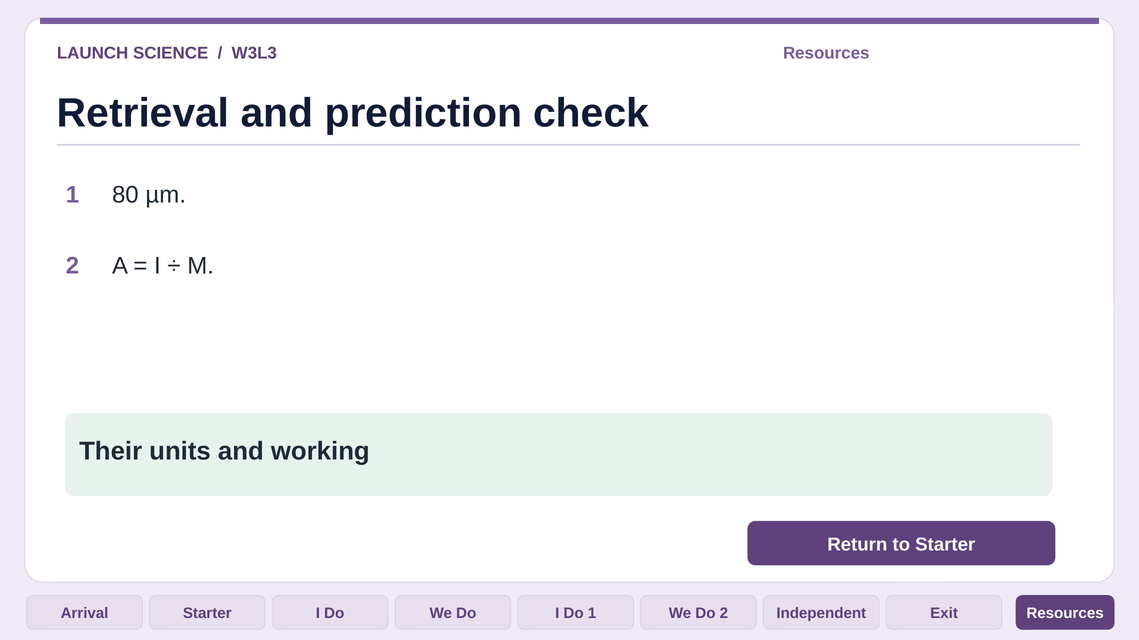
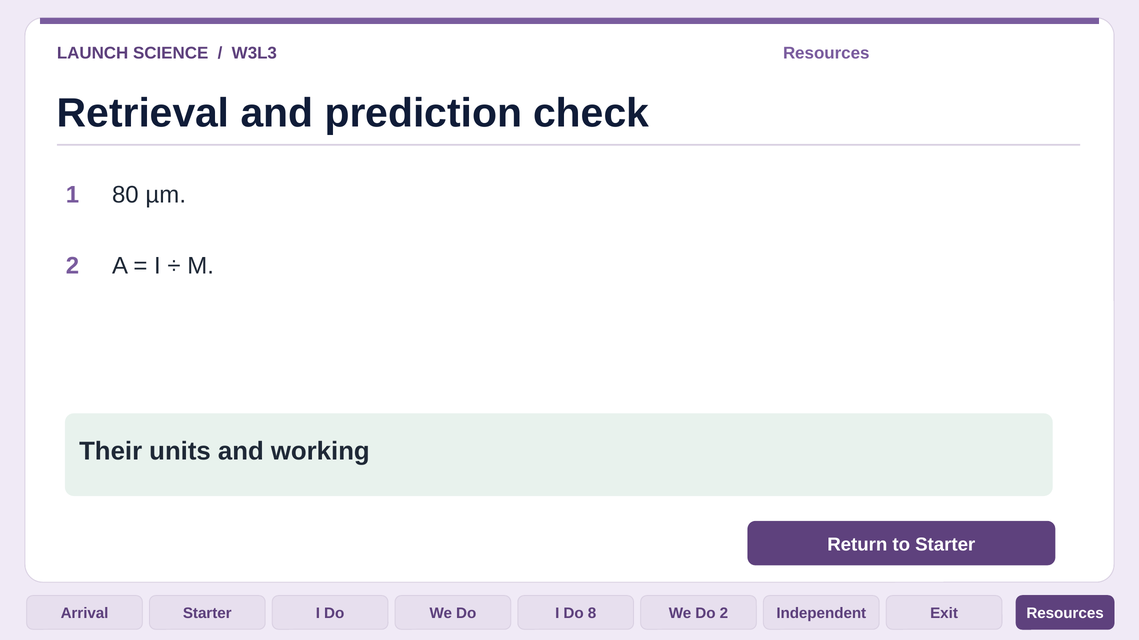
Do 1: 1 -> 8 (592, 614)
